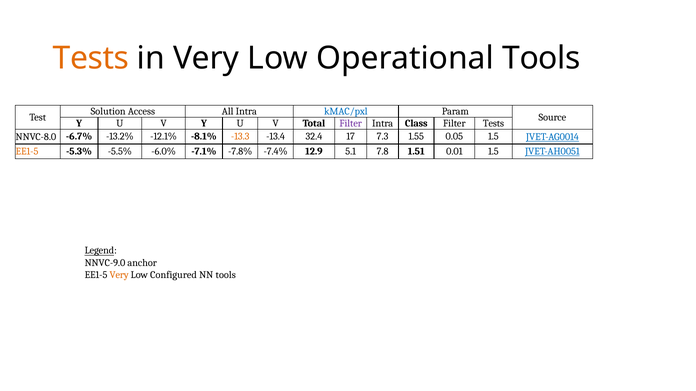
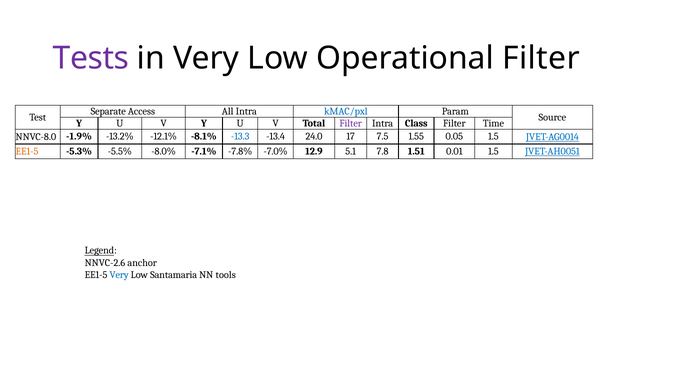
Tests colour: orange -> purple (91, 58)
Operational Tools: Tools -> Filter (541, 58)
Solution: Solution -> Separate (108, 111)
Filter Tests: Tests -> Time (493, 124)
-6.7%: -6.7% -> -1.9% (79, 137)
-13.3 colour: orange -> blue (240, 137)
32.4: 32.4 -> 24.0 (314, 137)
7.3: 7.3 -> 7.5 (383, 137)
-6.0%: -6.0% -> -8.0% (164, 152)
-7.4%: -7.4% -> -7.0% (276, 152)
NNVC-9.0: NNVC-9.0 -> NNVC-2.6 (105, 263)
Very colour: orange -> blue (119, 275)
Configured: Configured -> Santamaria (174, 275)
